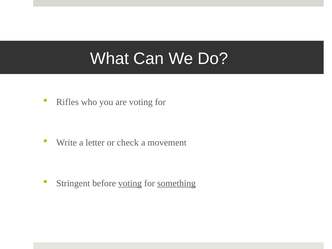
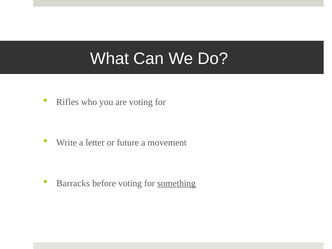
check: check -> future (128, 143)
Stringent: Stringent -> Barracks (73, 183)
voting underline: present -> none (130, 183)
